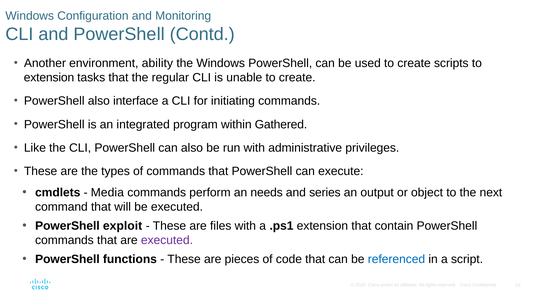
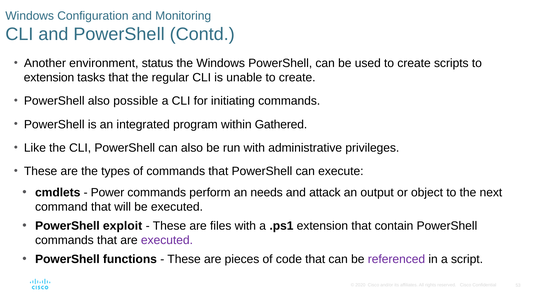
ability: ability -> status (158, 63)
interface: interface -> possible (136, 101)
Media: Media -> Power (107, 193)
series: series -> attack (325, 193)
referenced colour: blue -> purple (396, 259)
